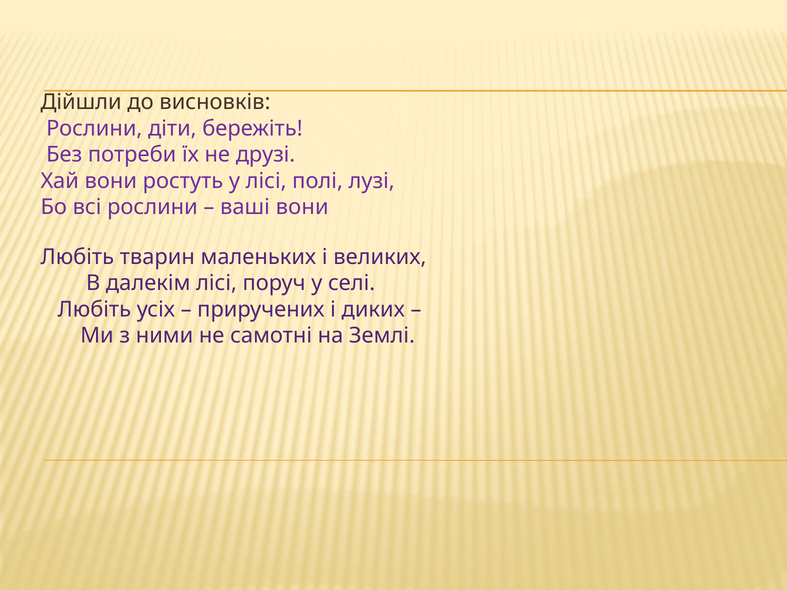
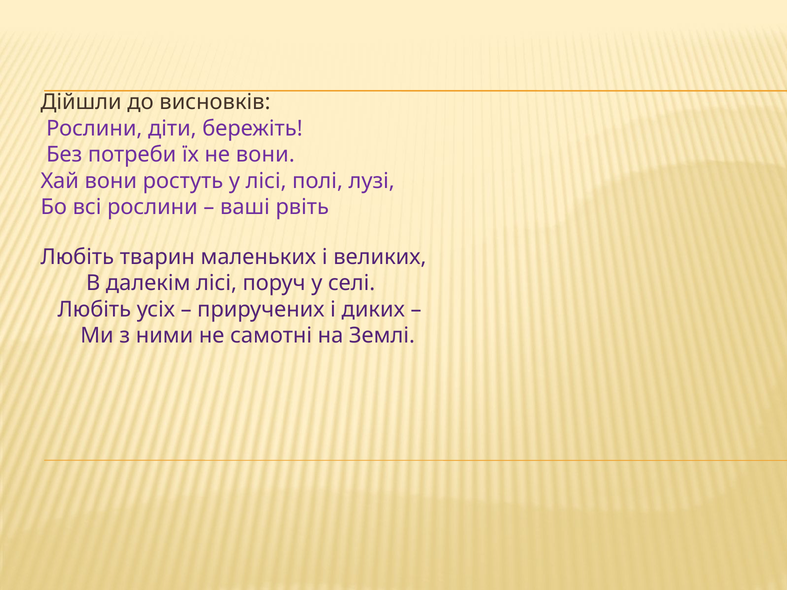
не друзі: друзі -> вони (265, 155)
ваші вони: вони -> рвіть (302, 207)
